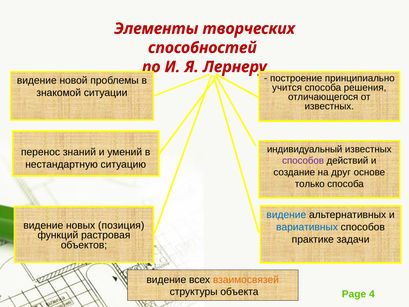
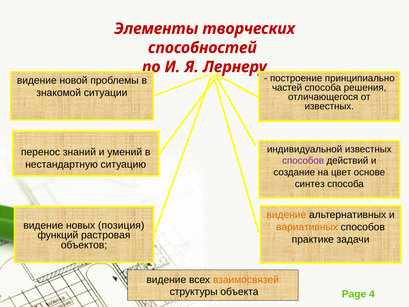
учится: учится -> частей (287, 88)
индивидуальный: индивидуальный -> индивидуальной (305, 149)
друг: друг -> цвет (341, 172)
только: только -> синтез (310, 184)
видение colour: blue -> orange (286, 215)
вариативных colour: blue -> orange (307, 227)
